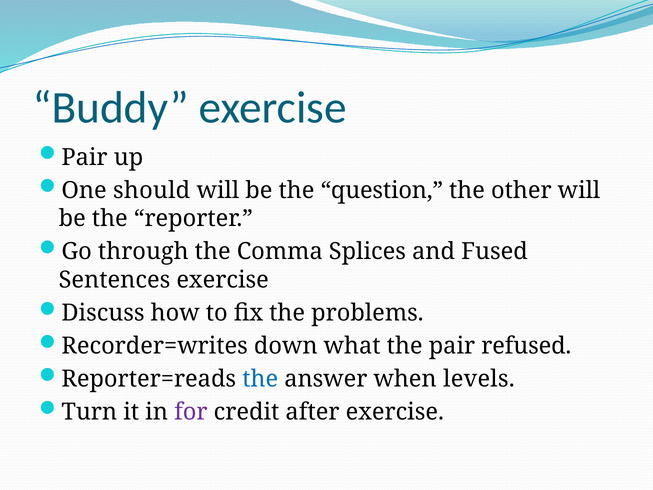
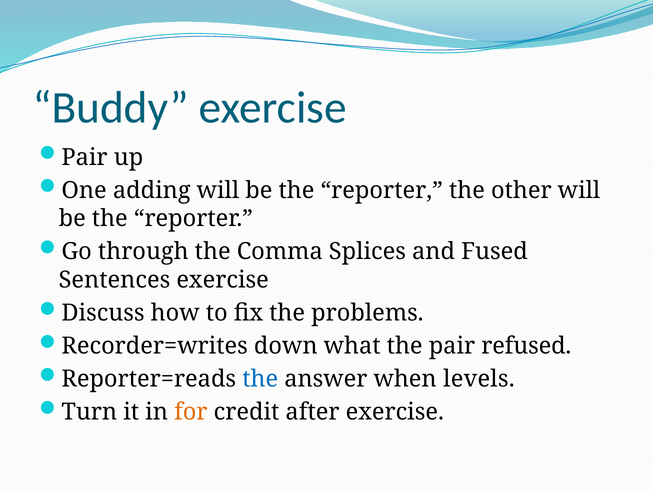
should: should -> adding (152, 190)
question: question -> reporter (382, 190)
for colour: purple -> orange (191, 412)
